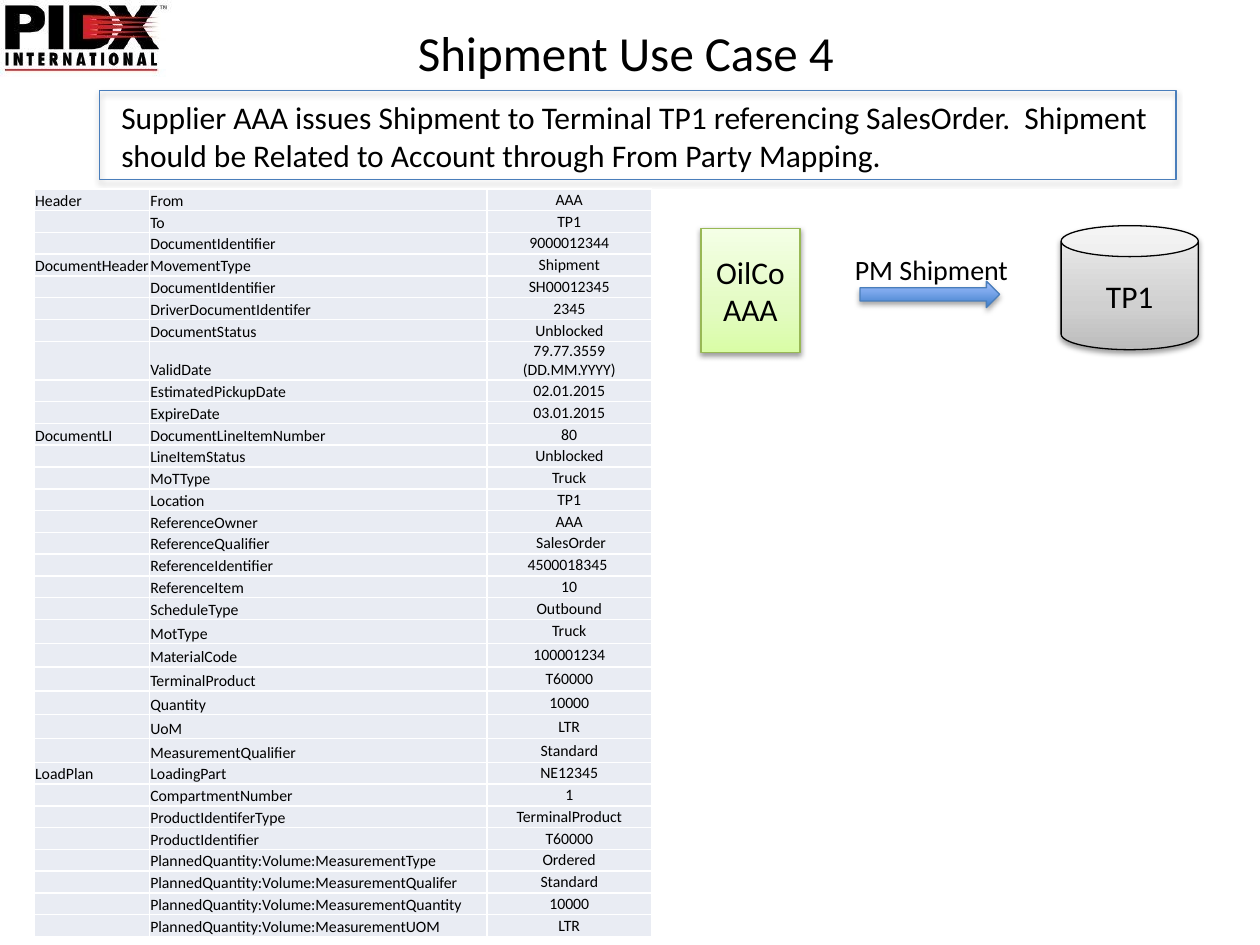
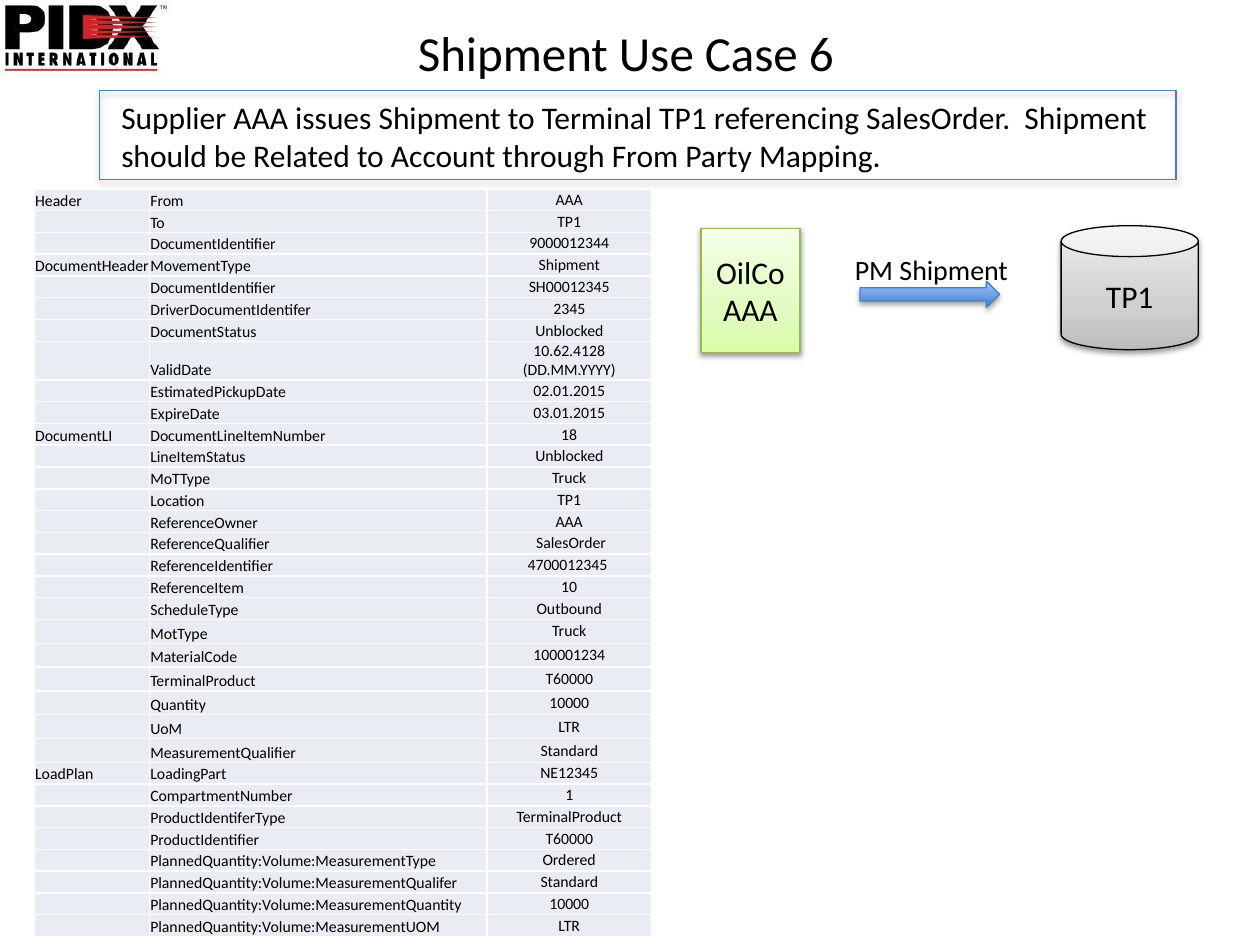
4: 4 -> 6 (821, 55)
79.77.3559: 79.77.3559 -> 10.62.4128 (569, 352)
80: 80 -> 18 (569, 435)
4500018345: 4500018345 -> 4700012345 (567, 565)
